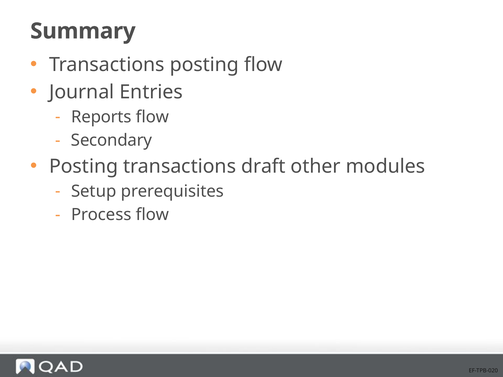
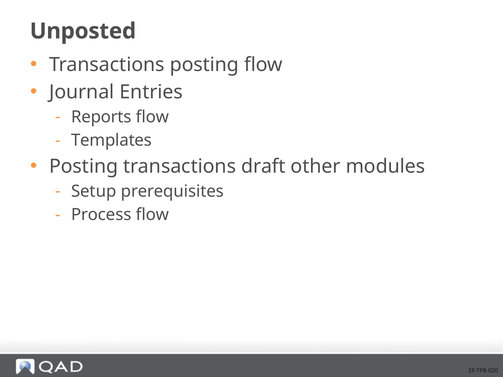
Summary: Summary -> Unposted (83, 31)
Secondary: Secondary -> Templates (112, 141)
